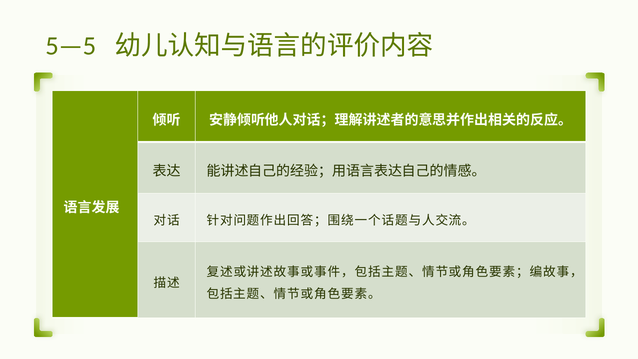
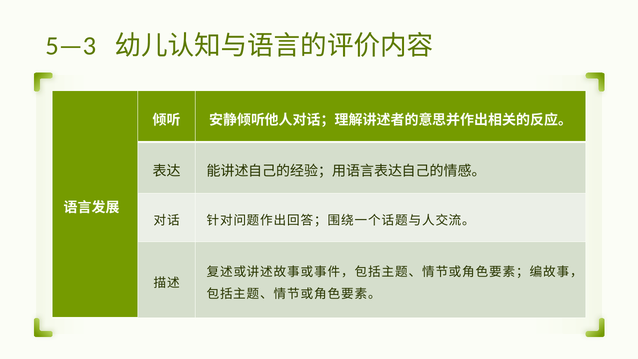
5—5: 5—5 -> 5—3 (71, 46)
